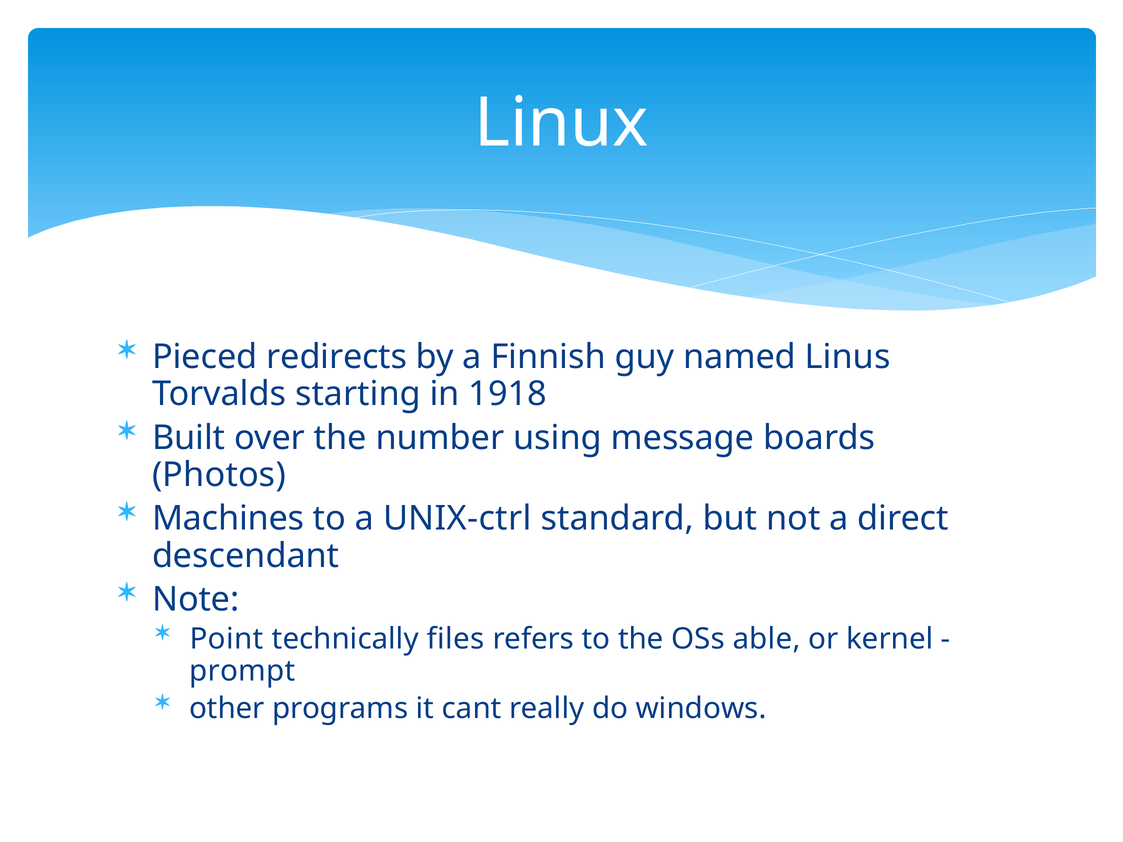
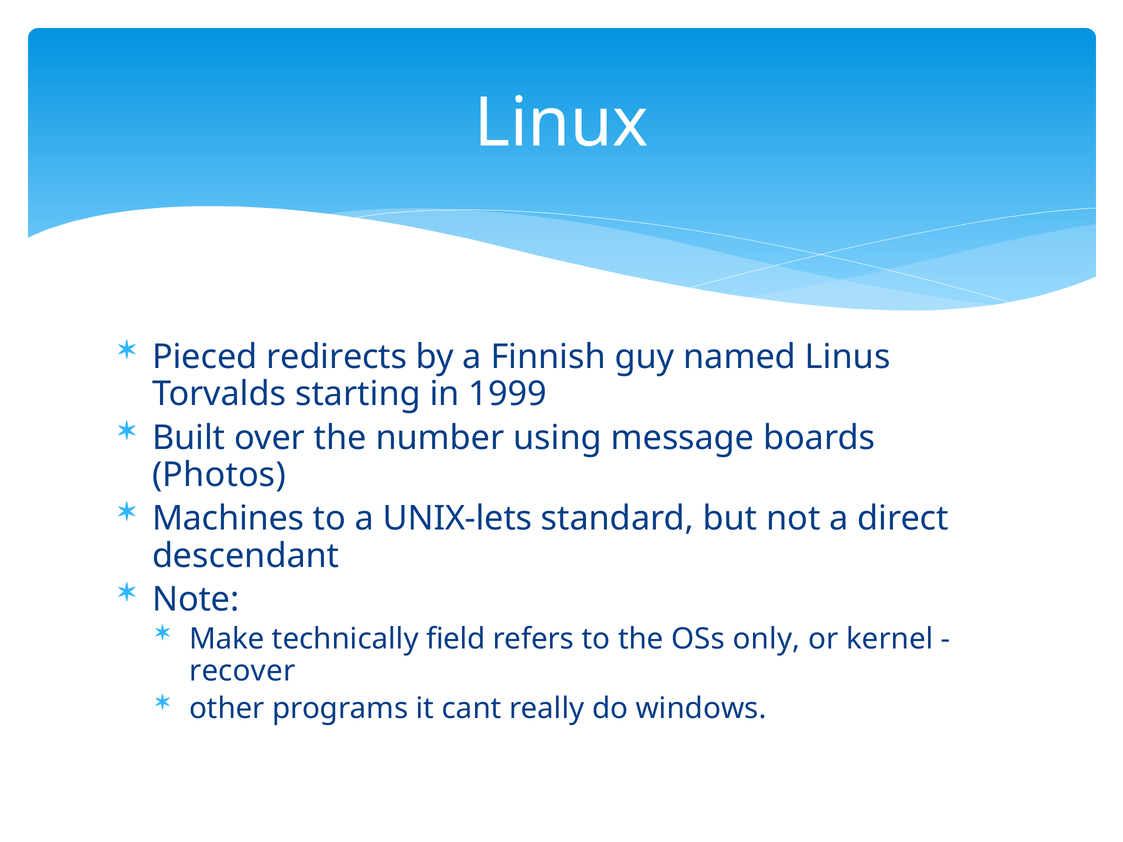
1918: 1918 -> 1999 (508, 394)
UNIX-ctrl: UNIX-ctrl -> UNIX-lets (458, 519)
Point: Point -> Make (227, 639)
files: files -> field (456, 639)
able: able -> only (766, 639)
prompt: prompt -> recover (242, 671)
